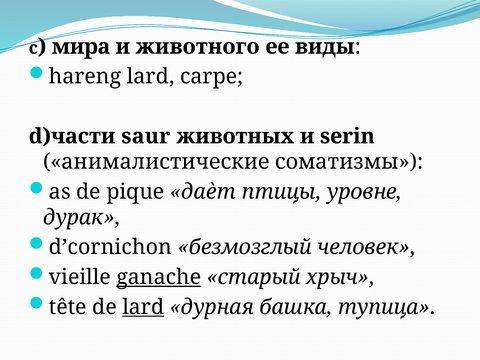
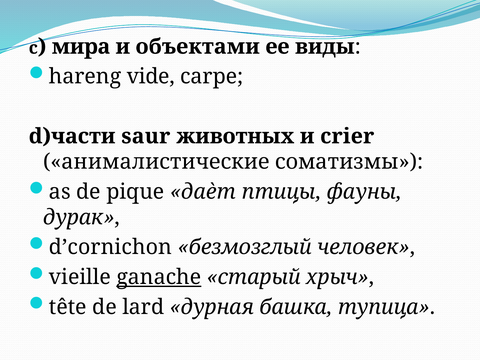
животного: животного -> объектами (198, 47)
hareng lard: lard -> vide (151, 77)
serin: serin -> crier (347, 136)
уровне: уровне -> фауны (364, 192)
lard underline: present -> none (143, 307)
